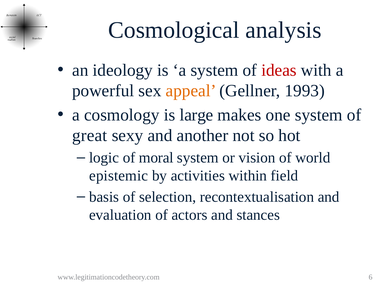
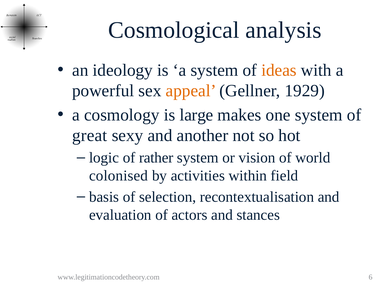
ideas colour: red -> orange (279, 70)
1993: 1993 -> 1929 (305, 91)
moral: moral -> rather (156, 158)
epistemic: epistemic -> colonised (119, 176)
